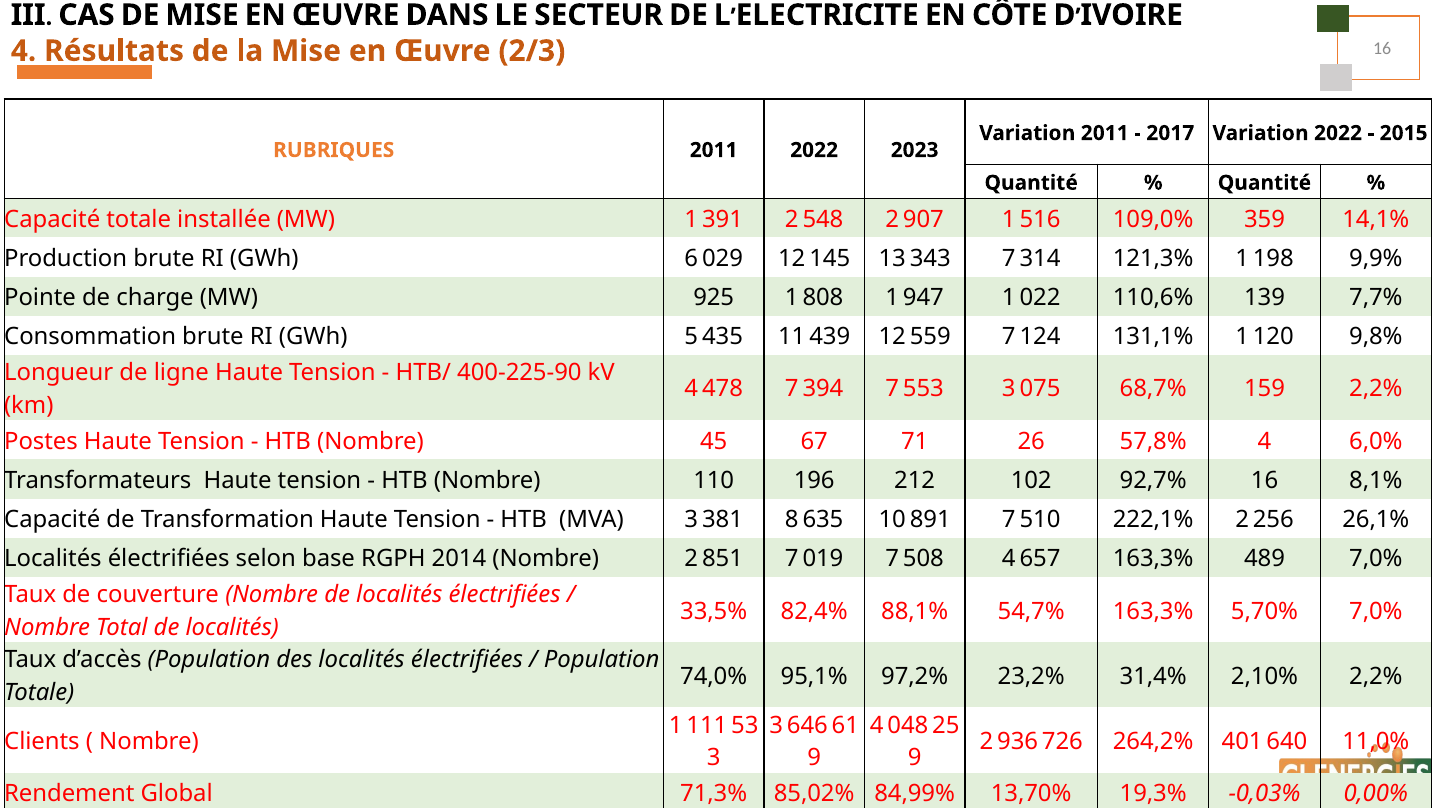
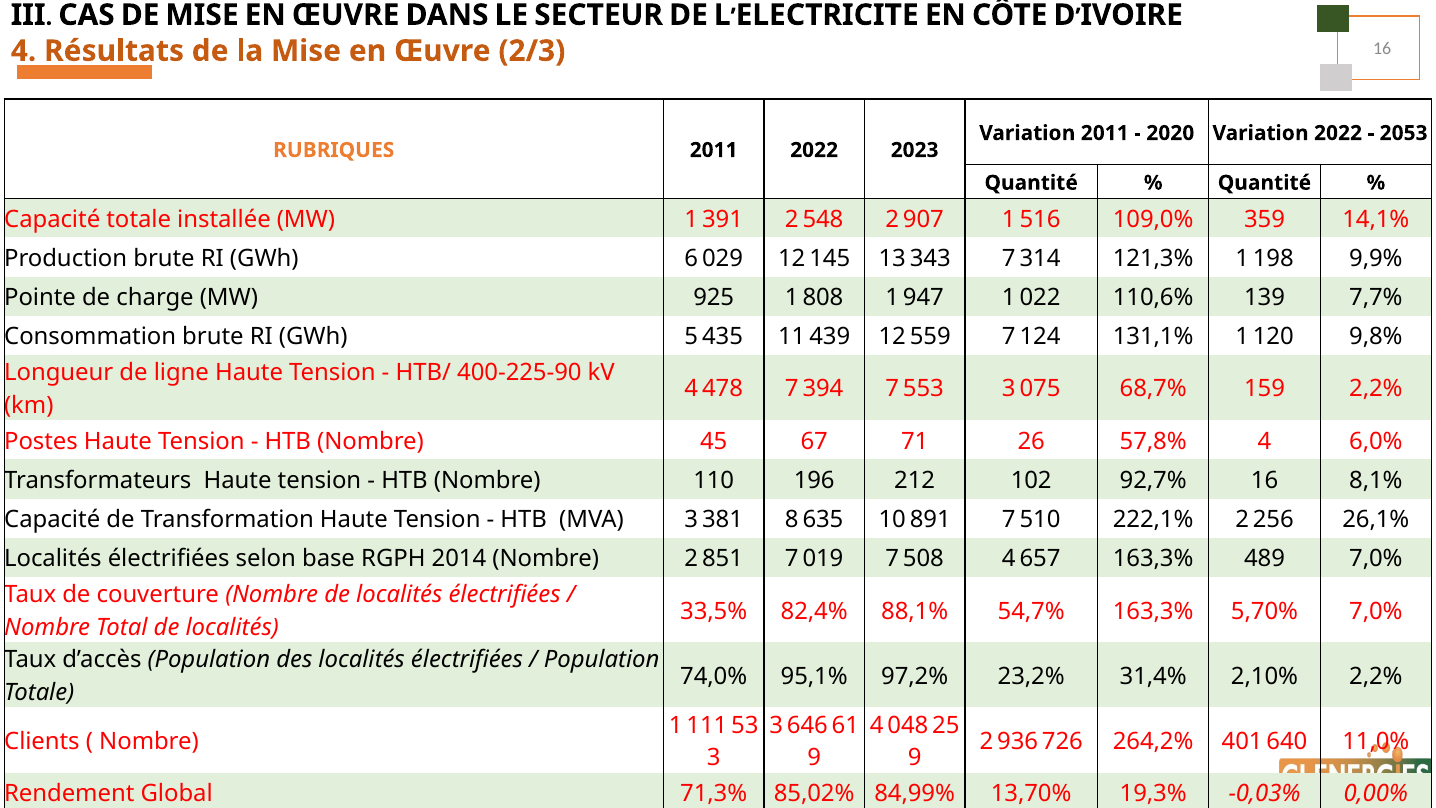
2017: 2017 -> 2020 (1170, 133)
2015: 2015 -> 2053 (1404, 133)
